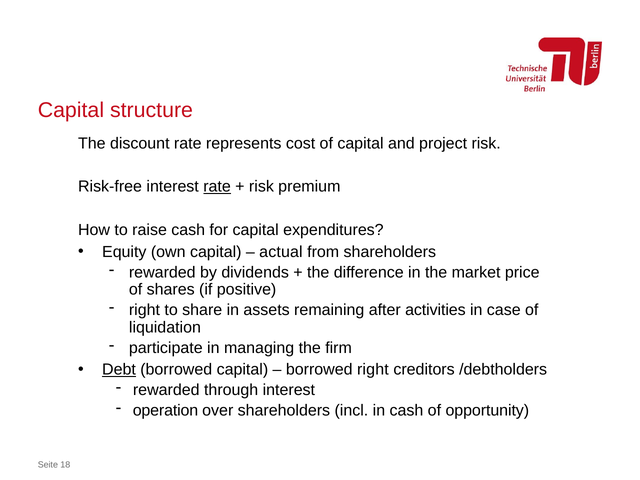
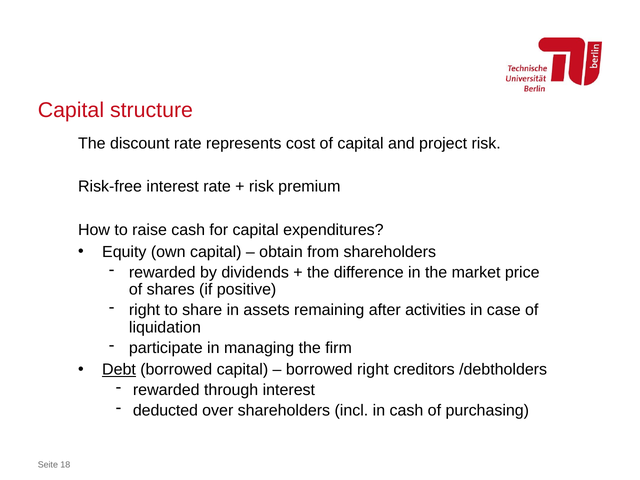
rate underline: present -> none (217, 187)
actual: actual -> obtain (281, 252)
operation: operation -> deducted (165, 410)
opportunity: opportunity -> purchasing (487, 410)
